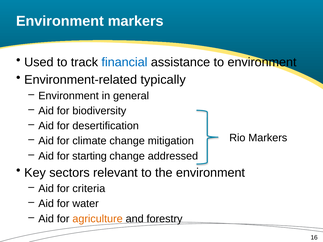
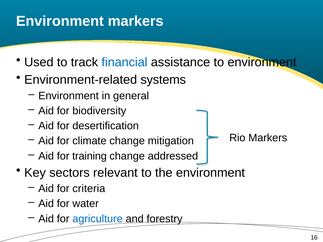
typically: typically -> systems (163, 80)
starting: starting -> training (90, 156)
agriculture colour: orange -> blue (98, 219)
